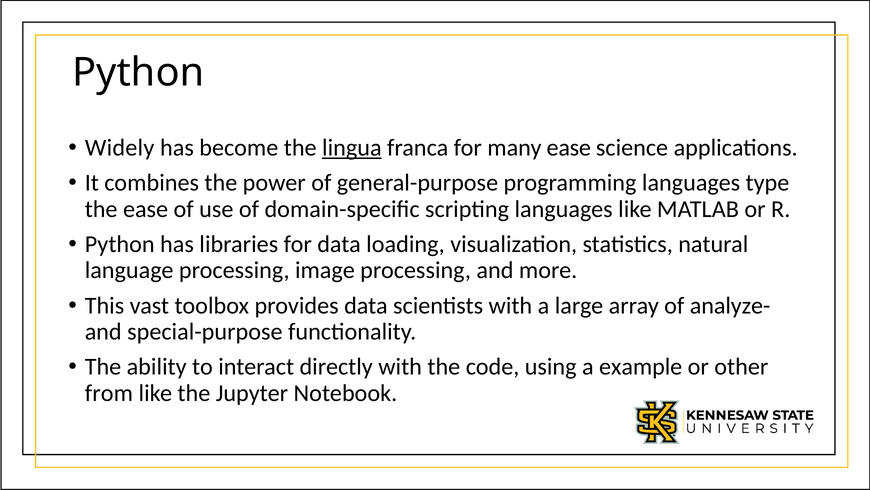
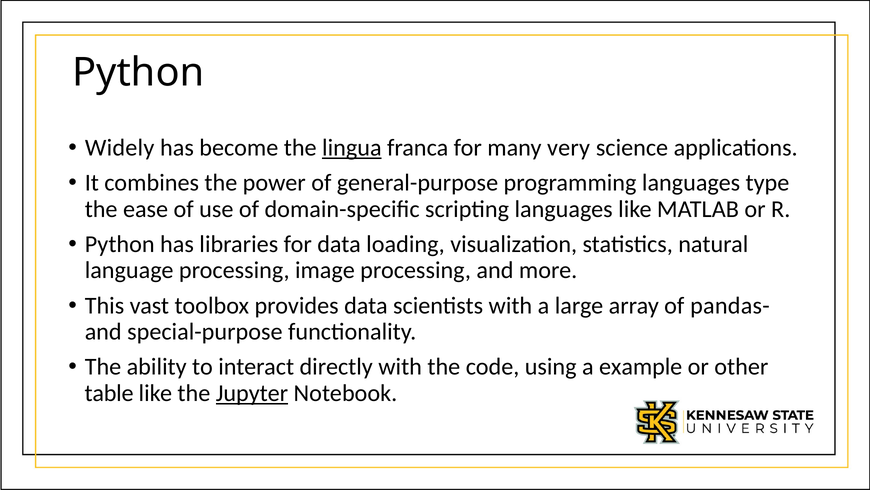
many ease: ease -> very (569, 148)
analyze-: analyze- -> pandas- (730, 305)
from: from -> table (109, 393)
Jupyter underline: none -> present (252, 393)
